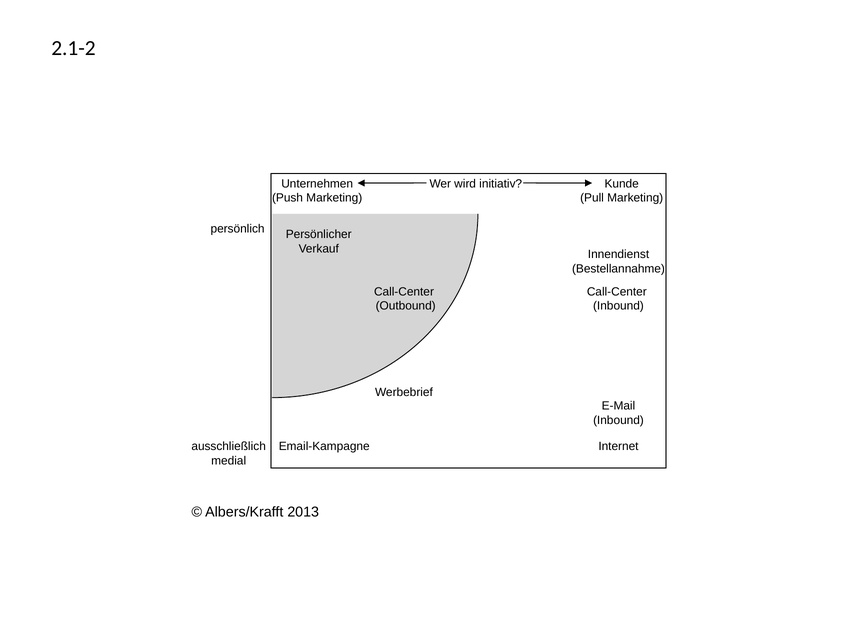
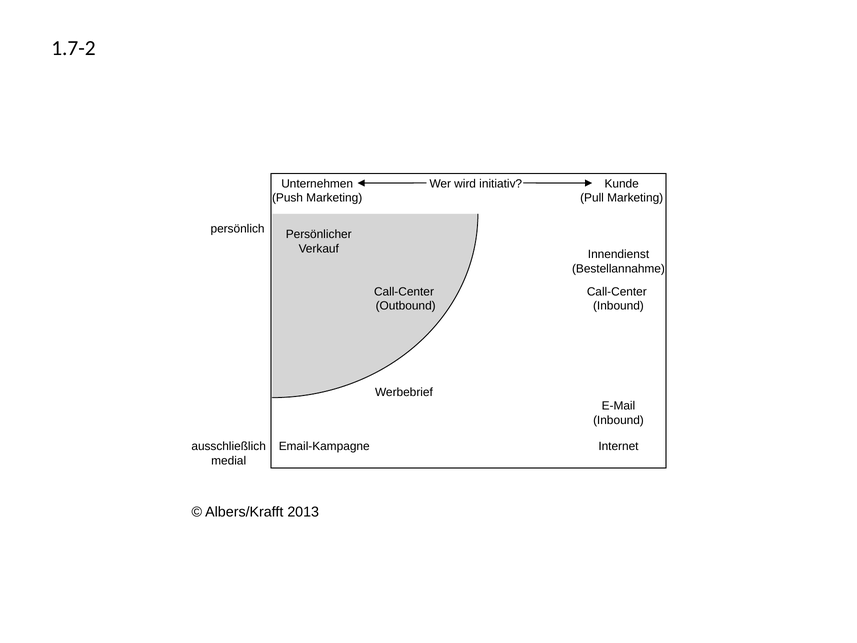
2.1-2: 2.1-2 -> 1.7-2 (73, 48)
